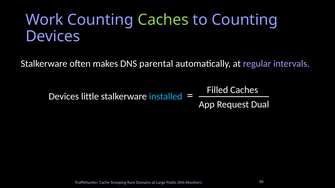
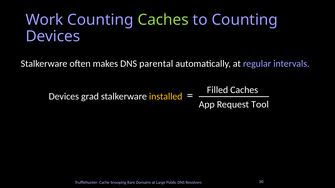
little: little -> grad (90, 97)
installed colour: light blue -> yellow (166, 97)
Dual: Dual -> Tool (260, 105)
